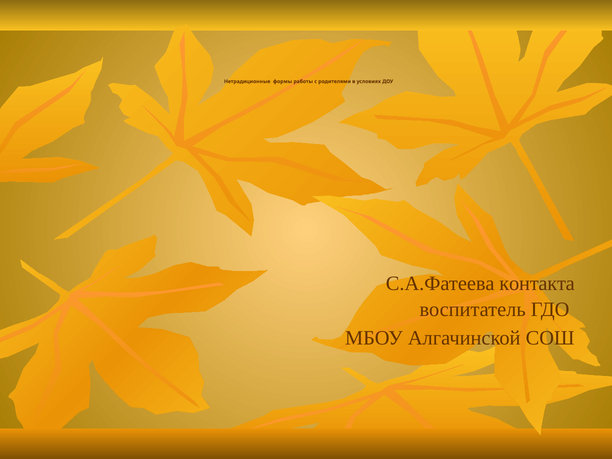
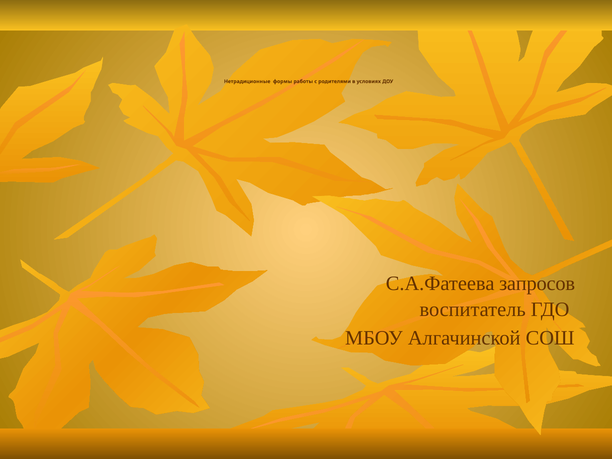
контакта: контакта -> запросов (537, 284)
